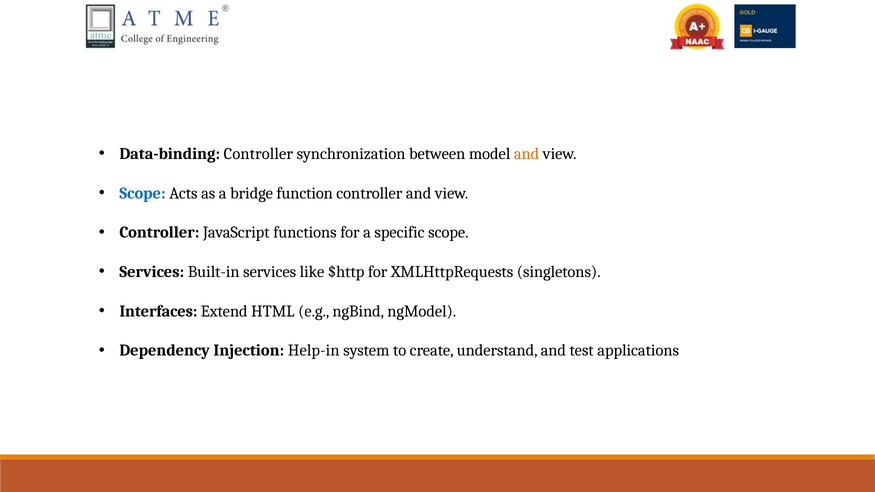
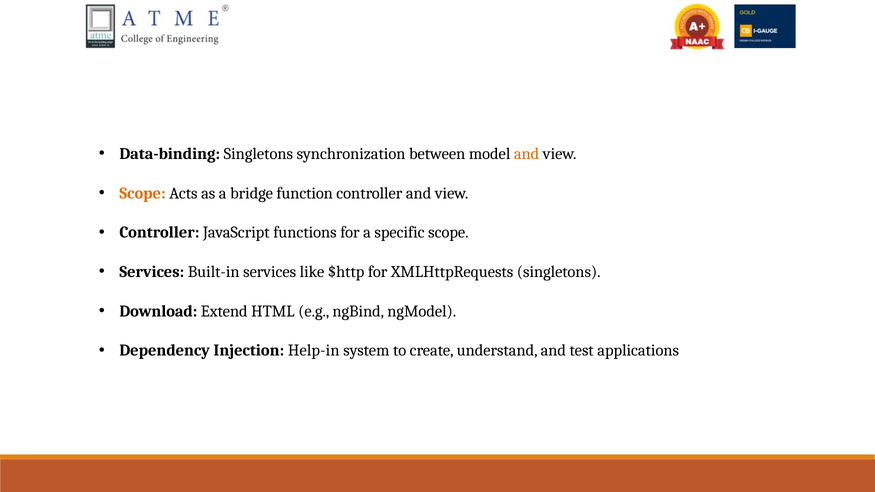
Data-binding Controller: Controller -> Singletons (258, 154)
Scope colour: blue -> orange (143, 193)
Interfaces: Interfaces -> Download (158, 311)
